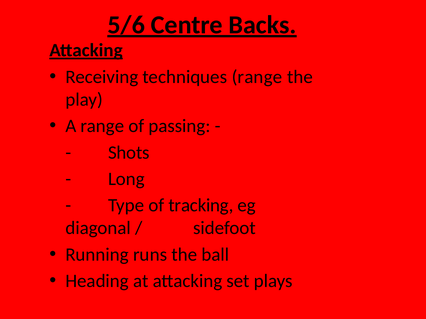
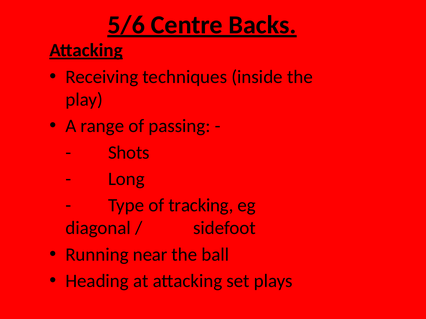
techniques range: range -> inside (257, 77)
runs: runs -> near (150, 255)
